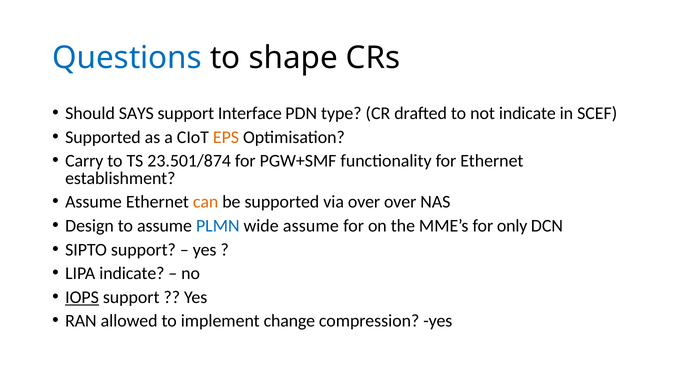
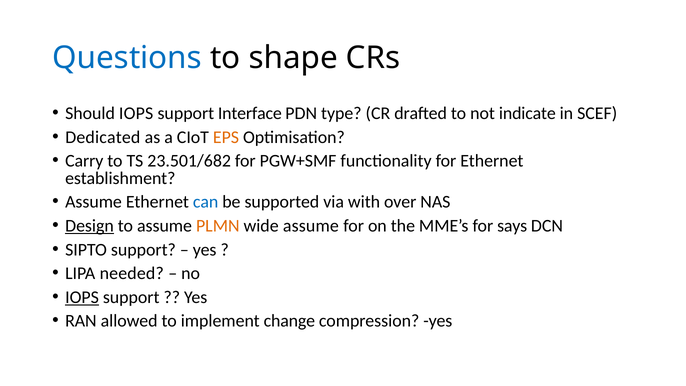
Should SAYS: SAYS -> IOPS (136, 113)
Supported: Supported -> Dedicated (103, 137)
23.501/874: 23.501/874 -> 23.501/682 (189, 161)
can colour: orange -> blue (206, 202)
via over: over -> with (364, 202)
Design underline: none -> present (89, 226)
PLMN colour: blue -> orange (218, 226)
only: only -> says (512, 226)
LIPA indicate: indicate -> needed (132, 273)
